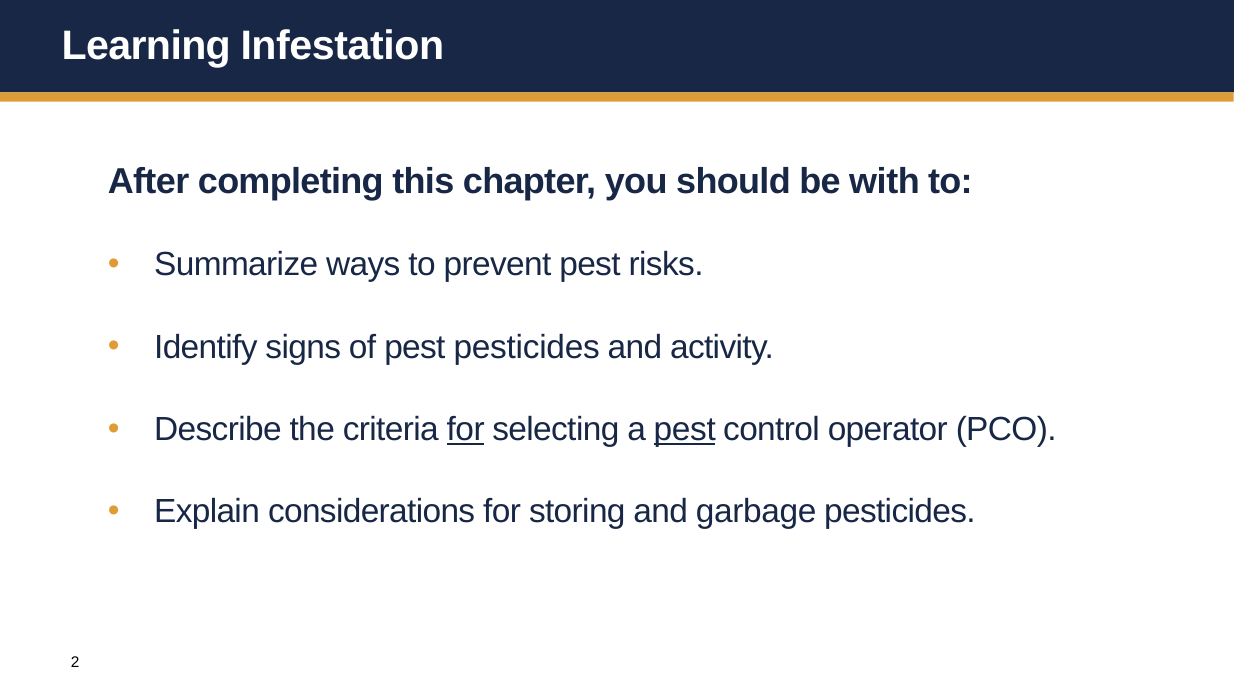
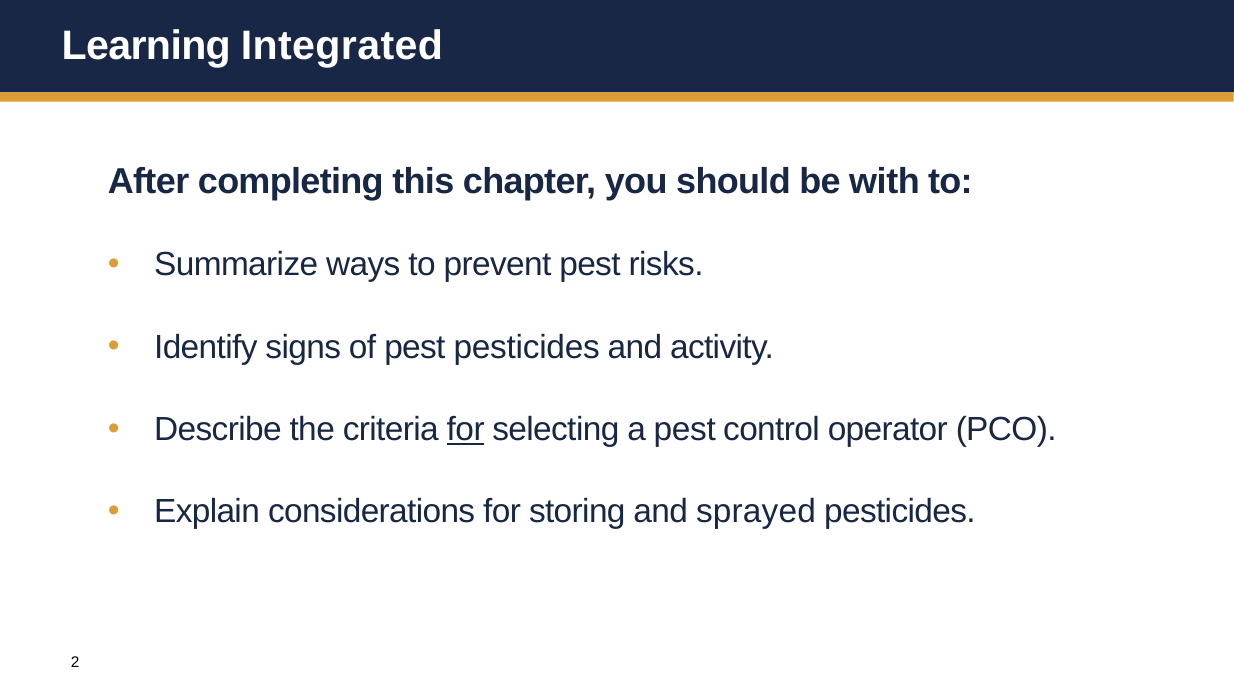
Infestation: Infestation -> Integrated (342, 46)
pest underline: present -> none (685, 430)
garbage: garbage -> sprayed (756, 512)
